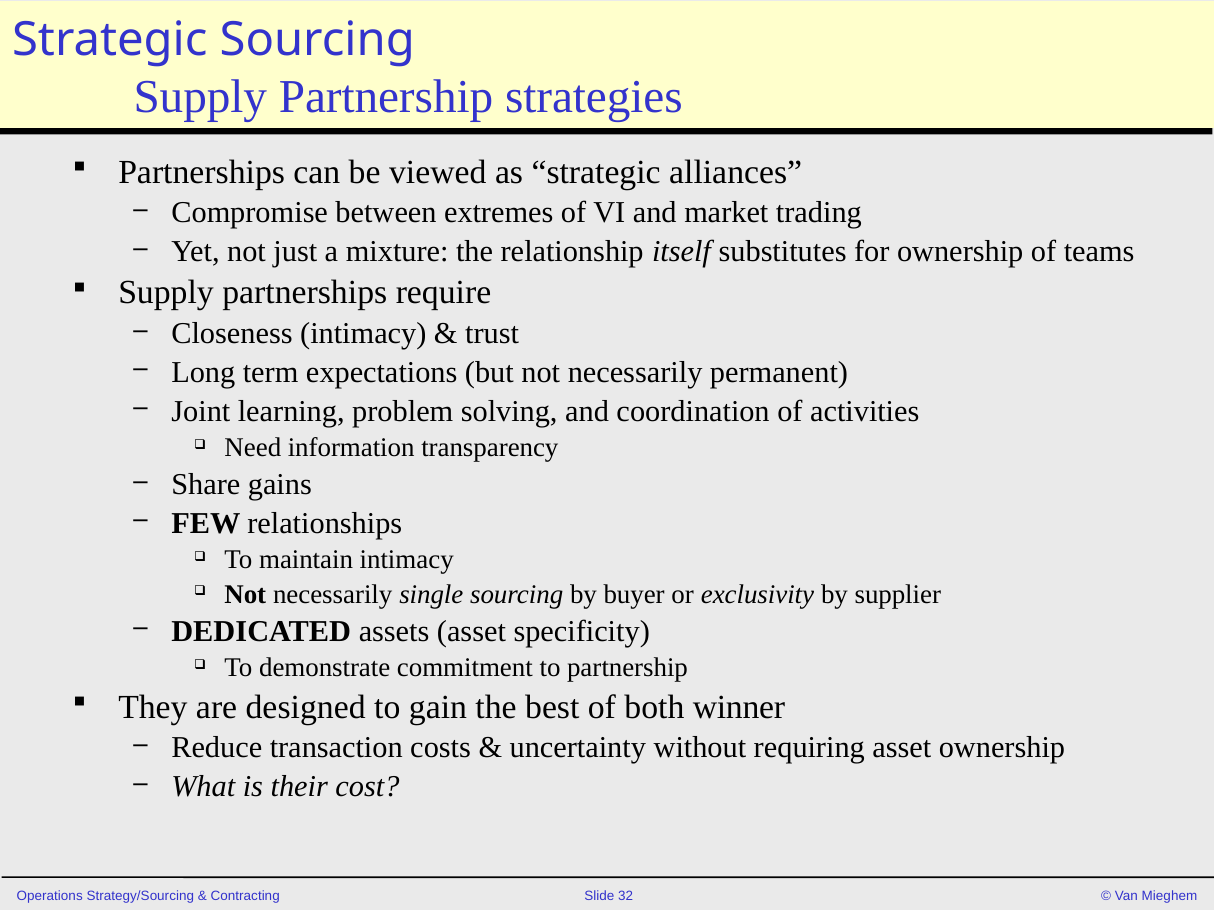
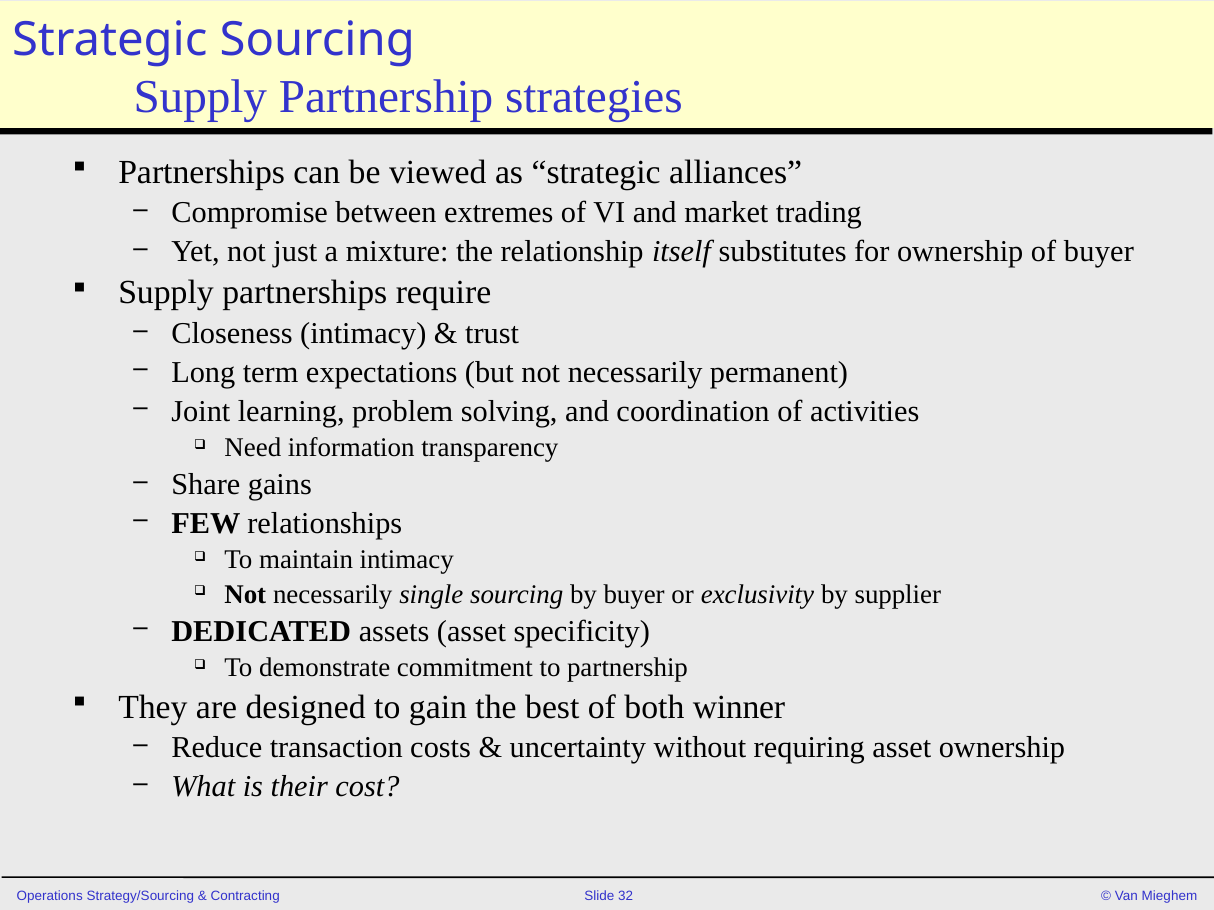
of teams: teams -> buyer (1099, 252)
